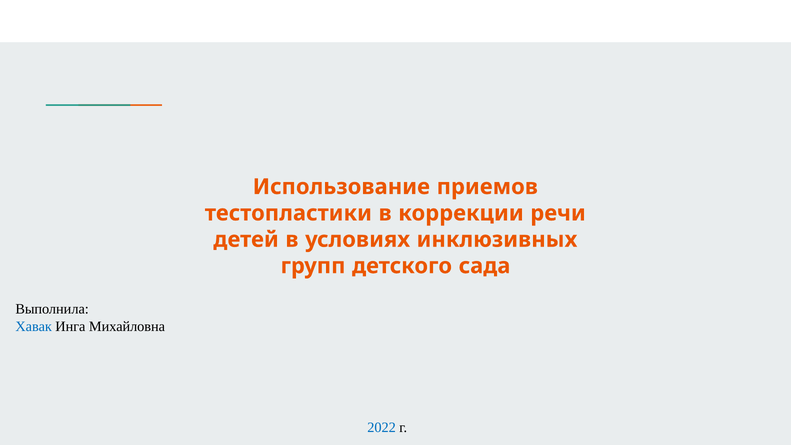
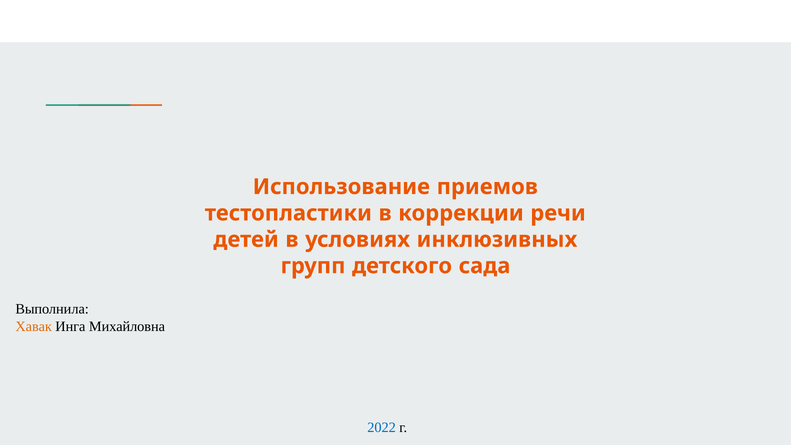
Хавак colour: blue -> orange (34, 326)
